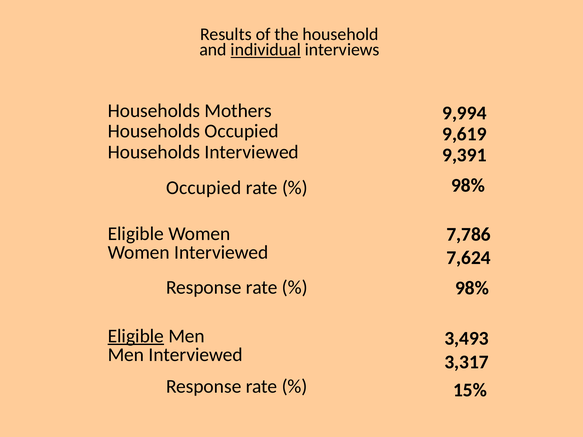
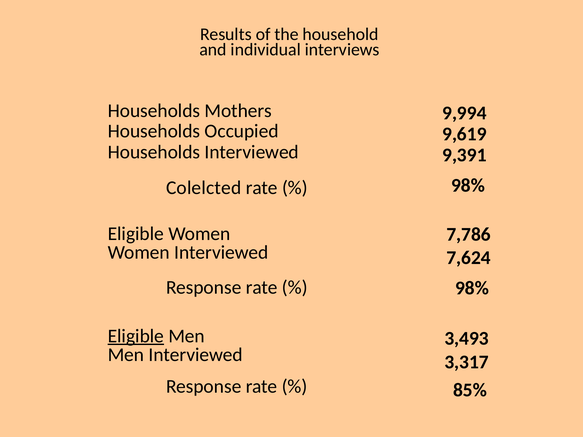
individual underline: present -> none (266, 50)
Occupied: Occupied -> Colelcted (204, 188)
15%: 15% -> 85% (470, 390)
